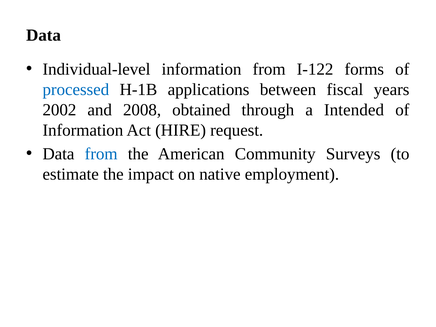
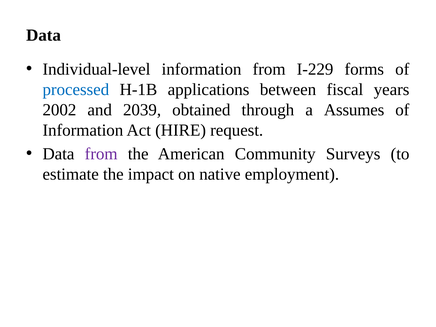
I-122: I-122 -> I-229 (315, 69)
2008: 2008 -> 2039 (142, 110)
Intended: Intended -> Assumes (354, 110)
from colour: blue -> purple (101, 154)
